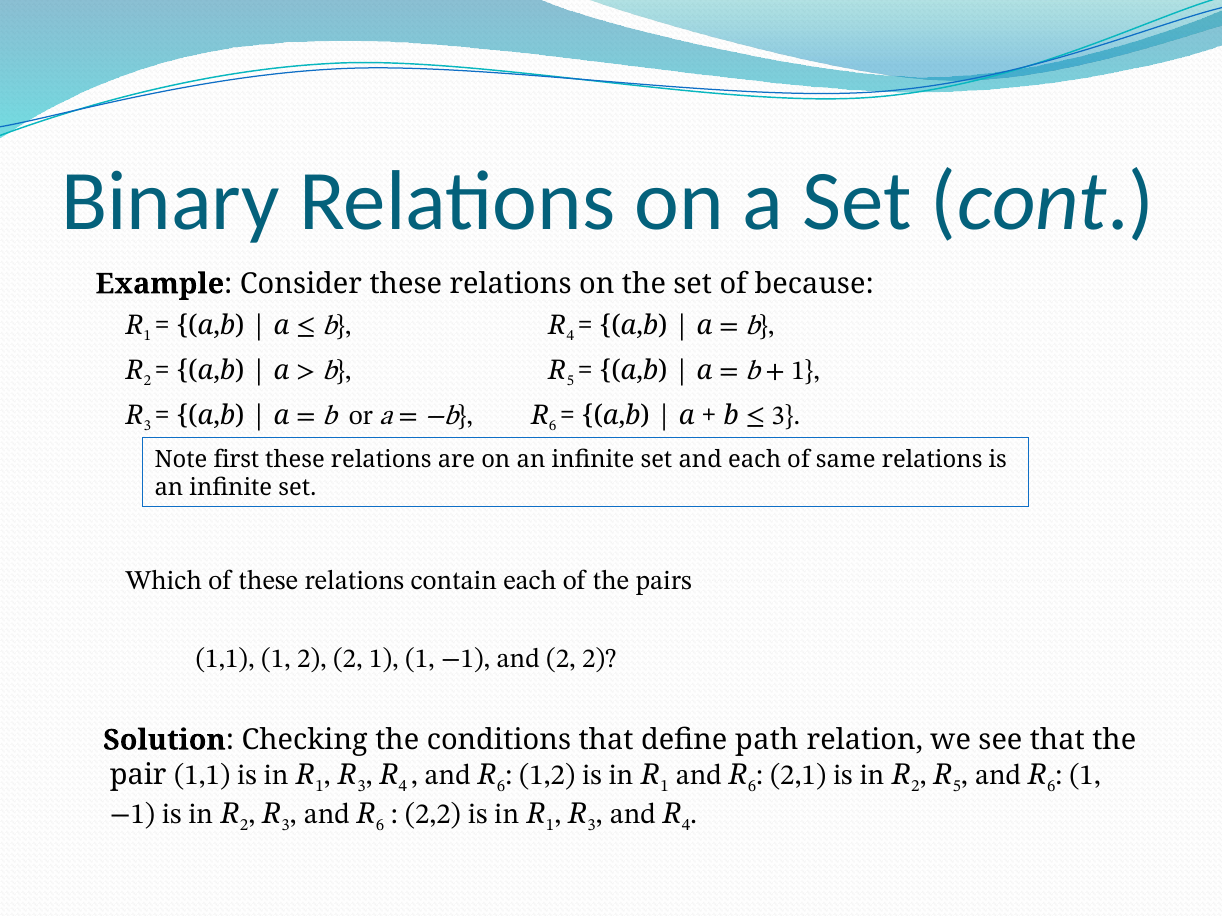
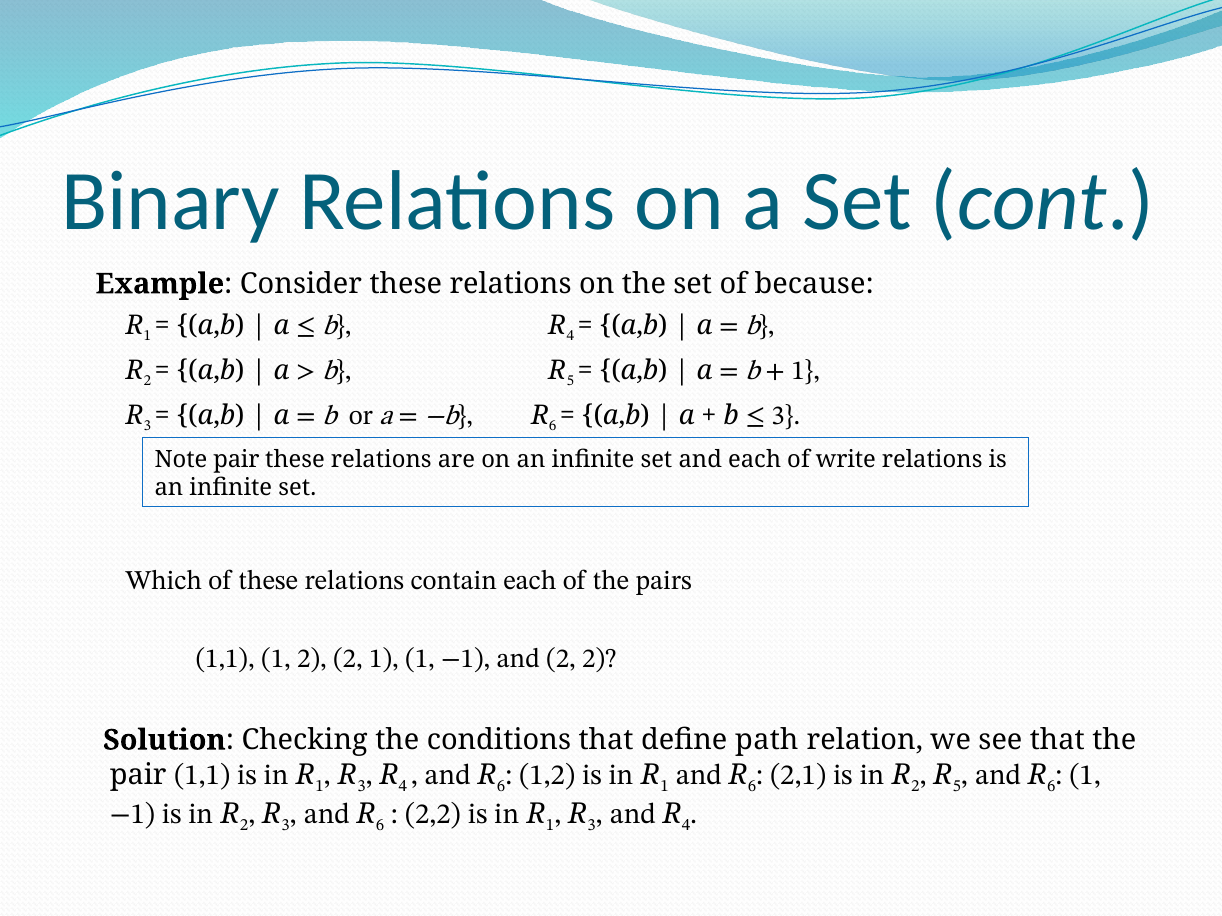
Note first: first -> pair (236, 460)
same: same -> write (846, 460)
